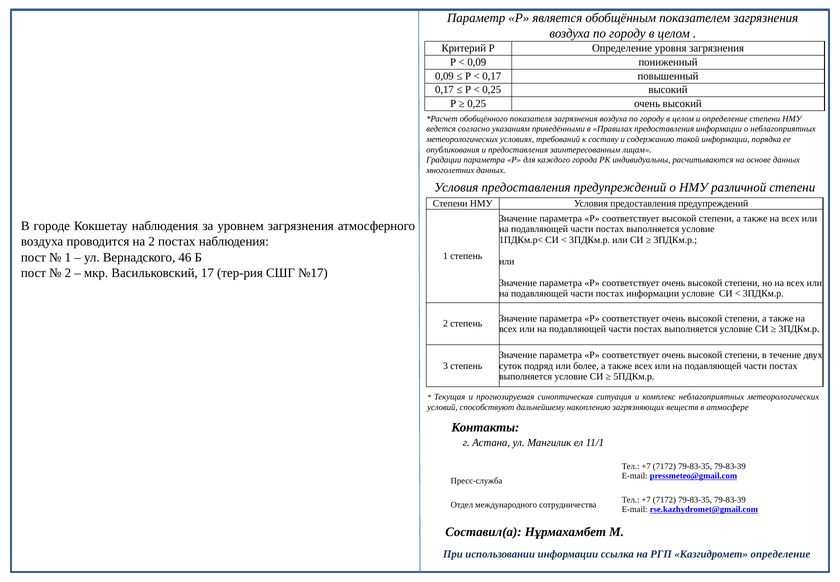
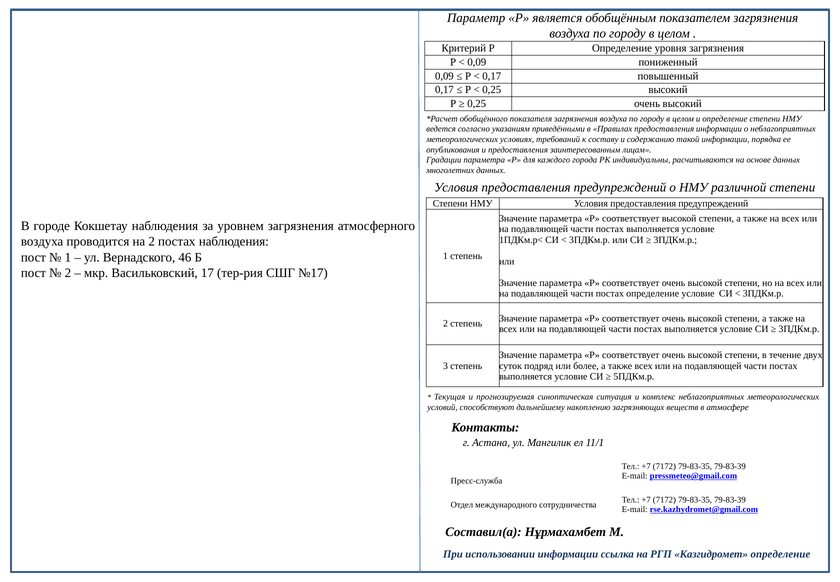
постах информации: информации -> определение (653, 293)
